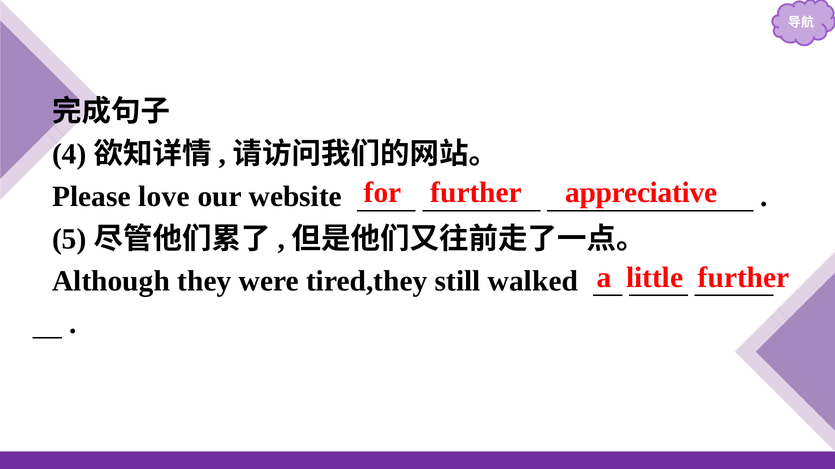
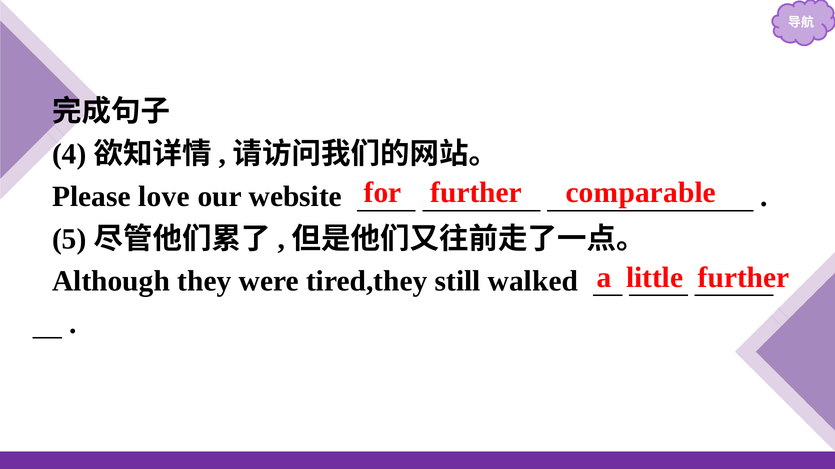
appreciative: appreciative -> comparable (641, 193)
